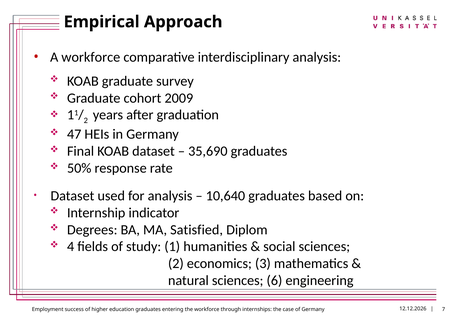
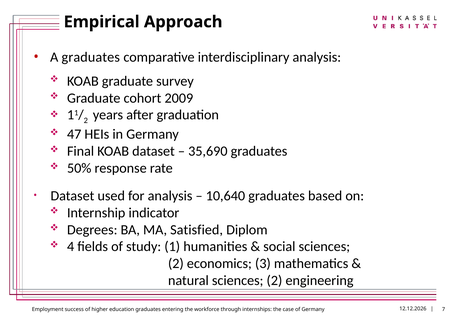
A workforce: workforce -> graduates (91, 57)
natural sciences 6: 6 -> 2 (274, 280)
